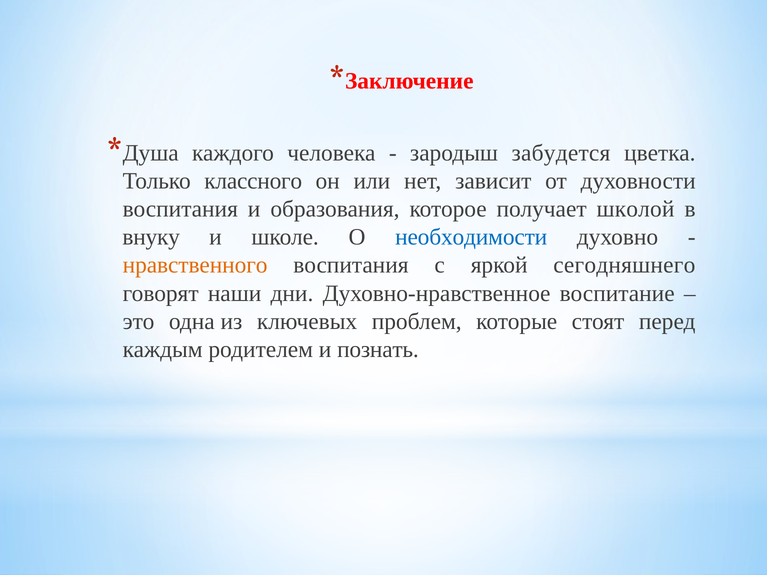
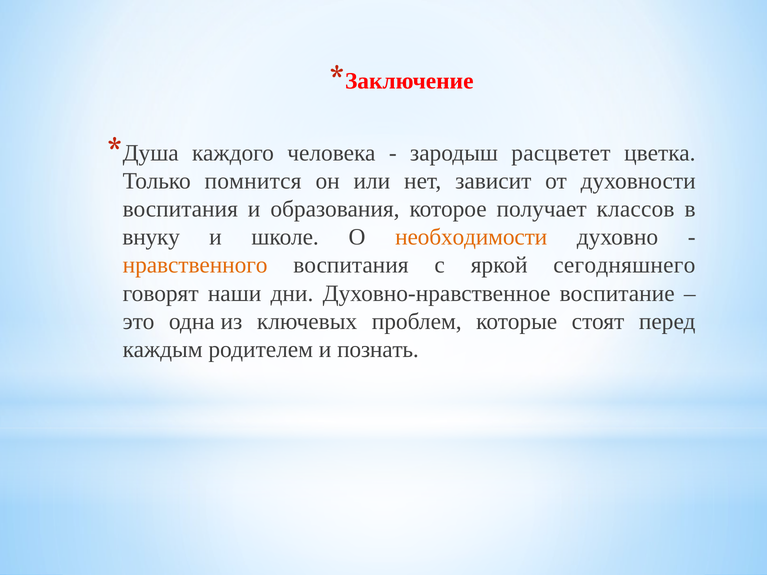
забудется: забудется -> расцветет (561, 153)
классного: классного -> помнится (253, 181)
школой: школой -> классов (636, 209)
необходимости colour: blue -> orange (471, 237)
